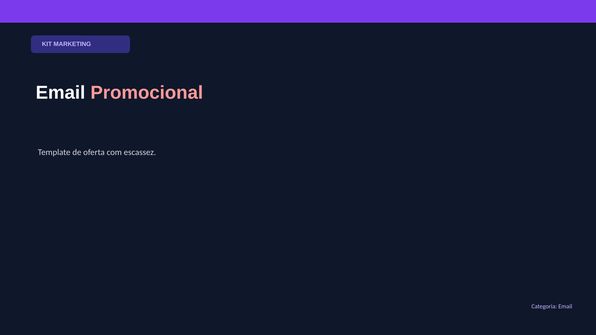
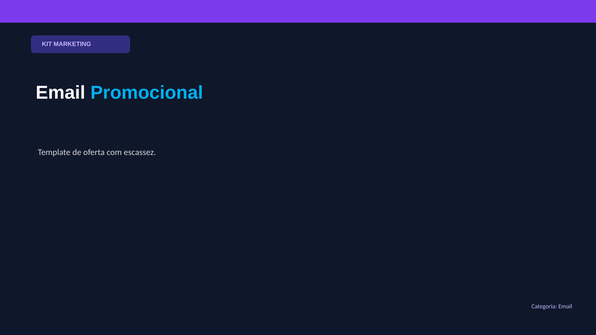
Promocional colour: pink -> light blue (147, 93)
